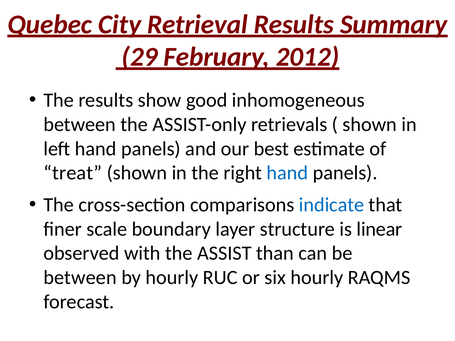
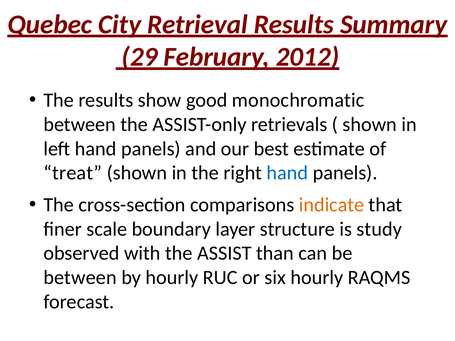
inhomogeneous: inhomogeneous -> monochromatic (298, 100)
indicate colour: blue -> orange (332, 205)
linear: linear -> study (379, 229)
